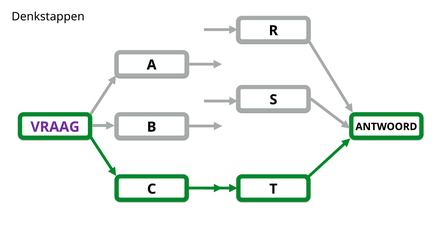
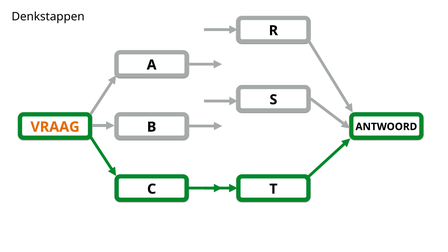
VRAAG colour: purple -> orange (55, 127)
